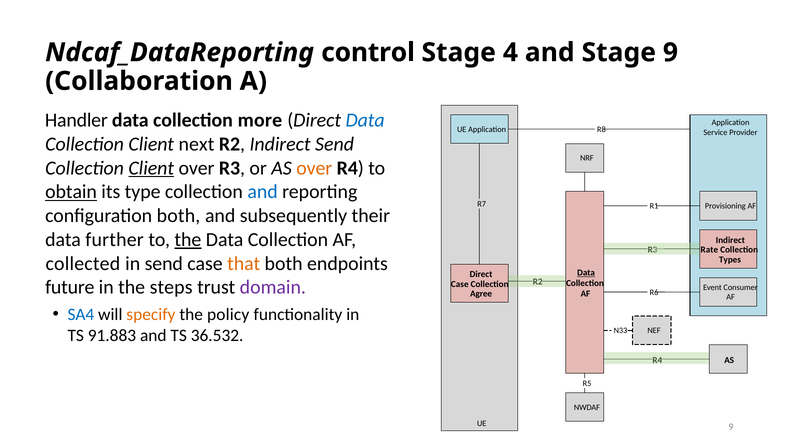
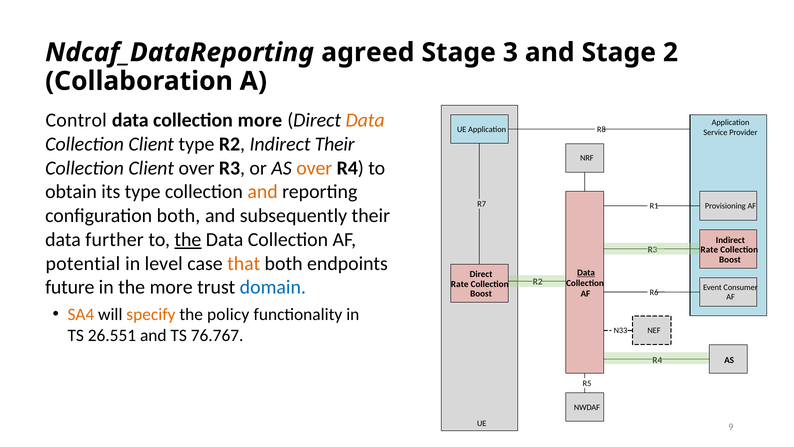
control: control -> agreed (368, 52)
4: 4 -> 3 (510, 52)
Stage 9: 9 -> 2 (670, 52)
Handler: Handler -> Control (76, 120)
Data colour: blue -> orange (365, 120)
Client next: next -> type (197, 144)
Indirect Send: Send -> Their (335, 144)
Client underline: present -> none (151, 168)
obtain underline: present -> none (71, 192)
and colour: blue -> orange (263, 192)
collected: collected -> potential (83, 263)
in send: send -> level (164, 263)
Types: Types -> Boost (730, 259)
the steps: steps -> more (171, 287)
domain colour: purple -> blue (273, 287)
Case: Case -> Rate (460, 284)
Agree: Agree -> Boost (481, 294)
SA4 colour: blue -> orange (81, 314)
91.883: 91.883 -> 26.551 (112, 335)
36.532: 36.532 -> 76.767 (217, 335)
